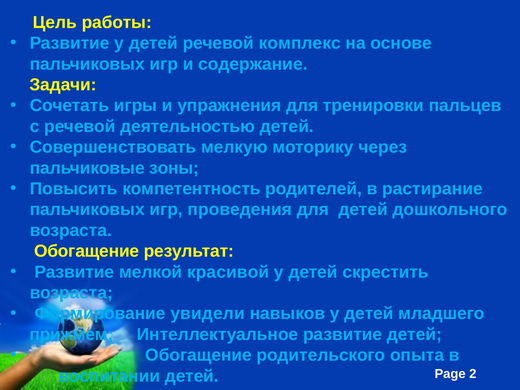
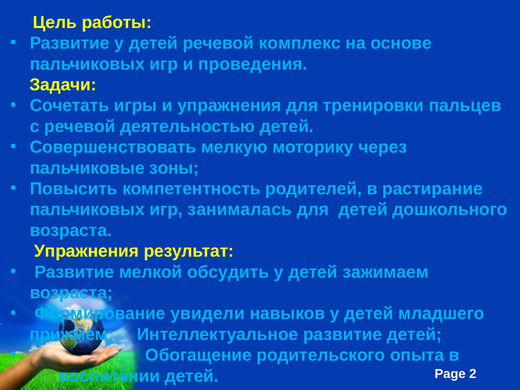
содержание: содержание -> проведения (253, 64)
проведения: проведения -> занималась (240, 210)
Обогащение: Обогащение -> Упражнения (87, 251)
красивой: красивой -> обсудить (228, 272)
скрестить: скрестить -> зажимаем (385, 272)
